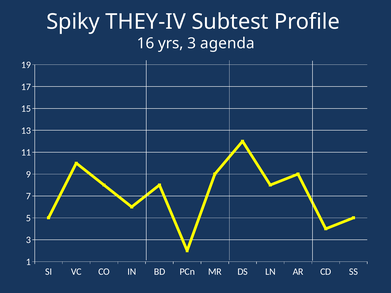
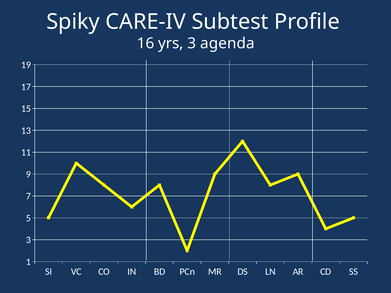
THEY-IV: THEY-IV -> CARE-IV (146, 22)
